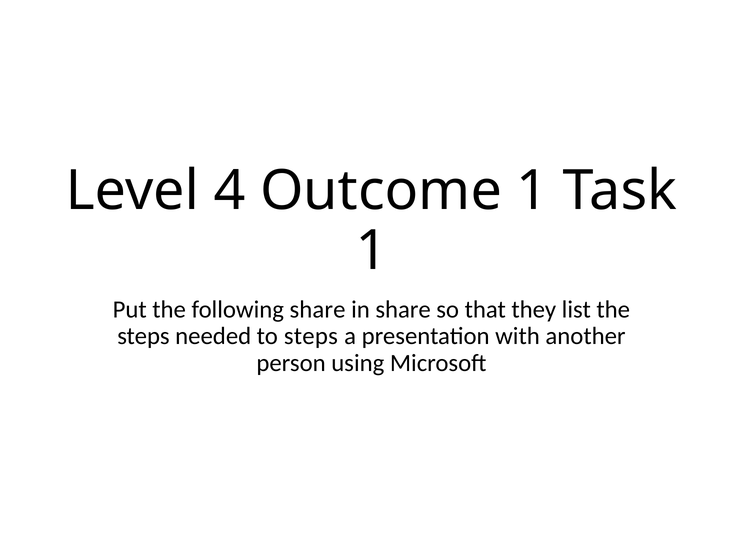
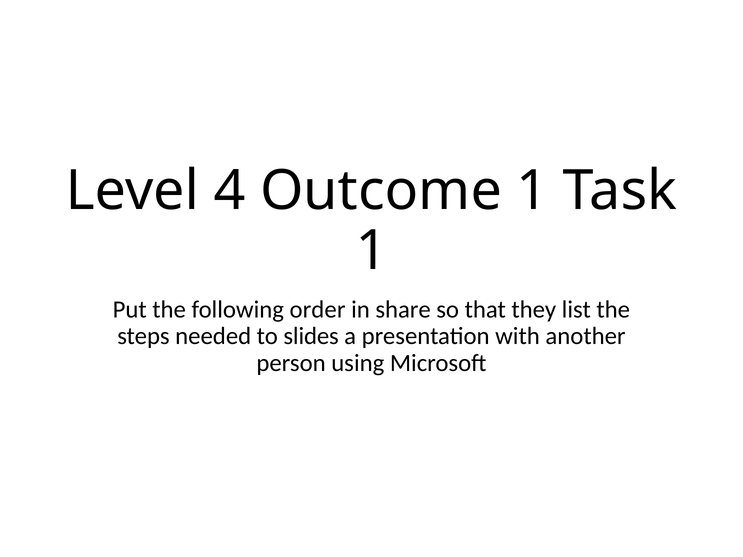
following share: share -> order (318, 310)
to steps: steps -> slides (311, 336)
